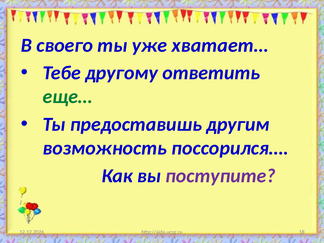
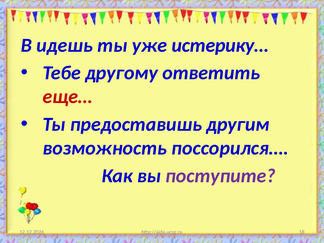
своего: своего -> идешь (65, 45)
хватает…: хватает… -> истерику… (220, 45)
еще… colour: green -> red (67, 97)
